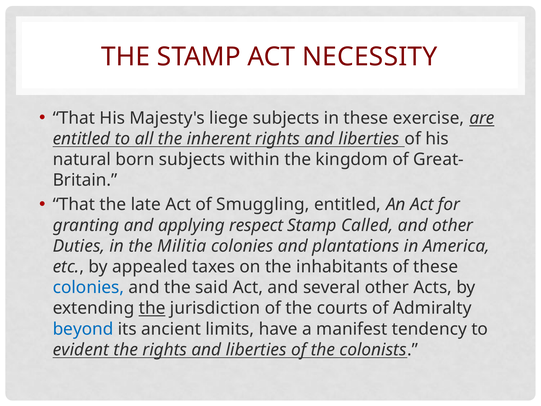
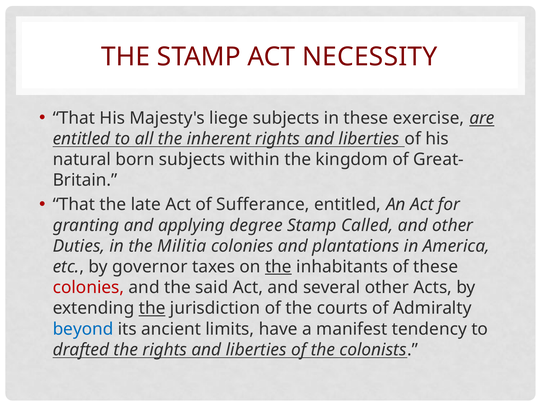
Smuggling: Smuggling -> Sufferance (263, 204)
respect: respect -> degree (256, 225)
appealed: appealed -> governor (150, 267)
the underline: none -> present (278, 267)
colonies colour: blue -> red (88, 287)
evident: evident -> drafted (81, 350)
